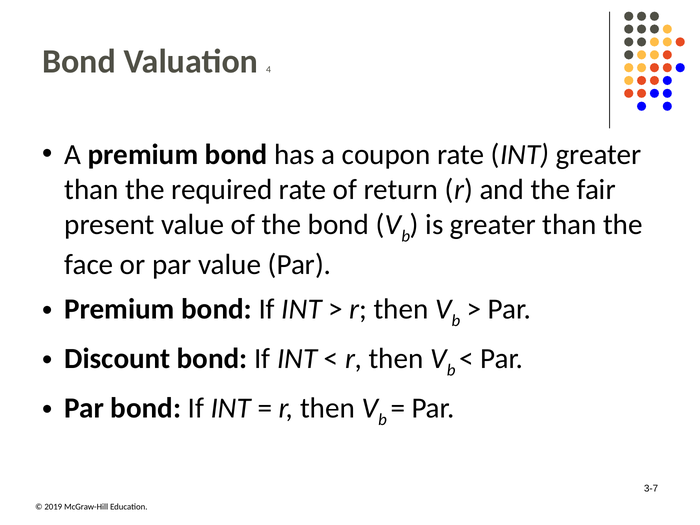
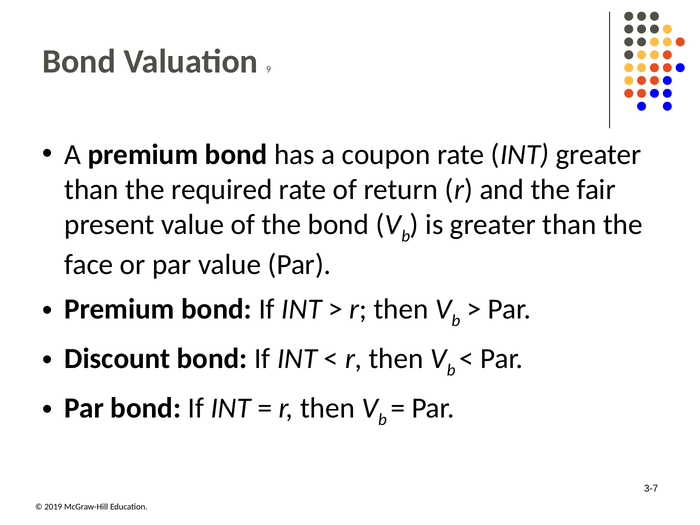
4: 4 -> 9 (269, 69)
